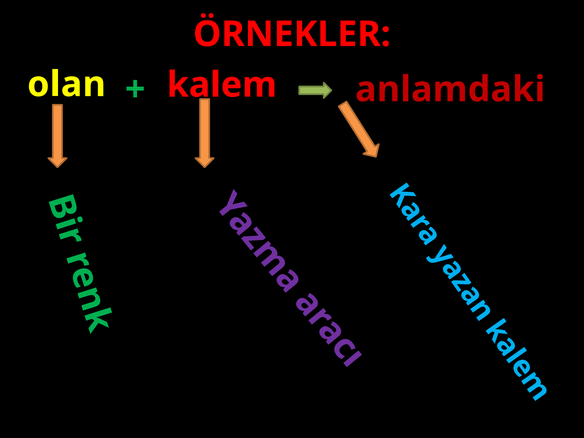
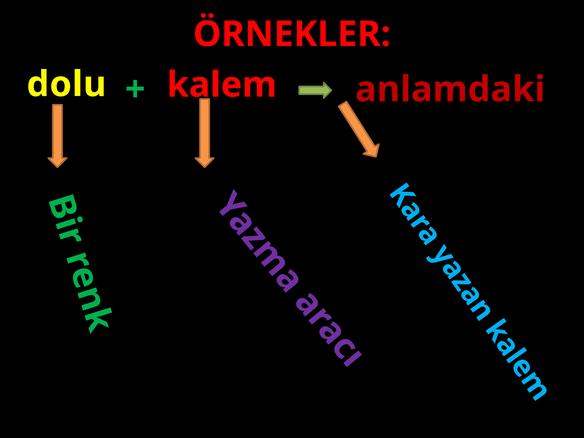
olan: olan -> dolu (67, 84)
